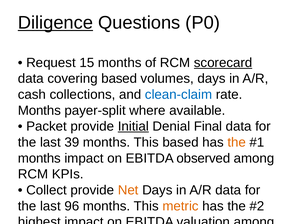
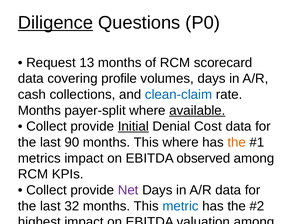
15: 15 -> 13 (87, 63)
scorecard underline: present -> none (223, 63)
covering based: based -> profile (119, 79)
available underline: none -> present (197, 111)
Packet: Packet -> Collect (47, 127)
Denial Final: Final -> Cost (208, 127)
39: 39 -> 90 (72, 142)
This based: based -> where (181, 142)
months: months -> metrics (39, 158)
Net colour: orange -> purple (128, 190)
96: 96 -> 32 (72, 206)
metric colour: orange -> blue (181, 206)
